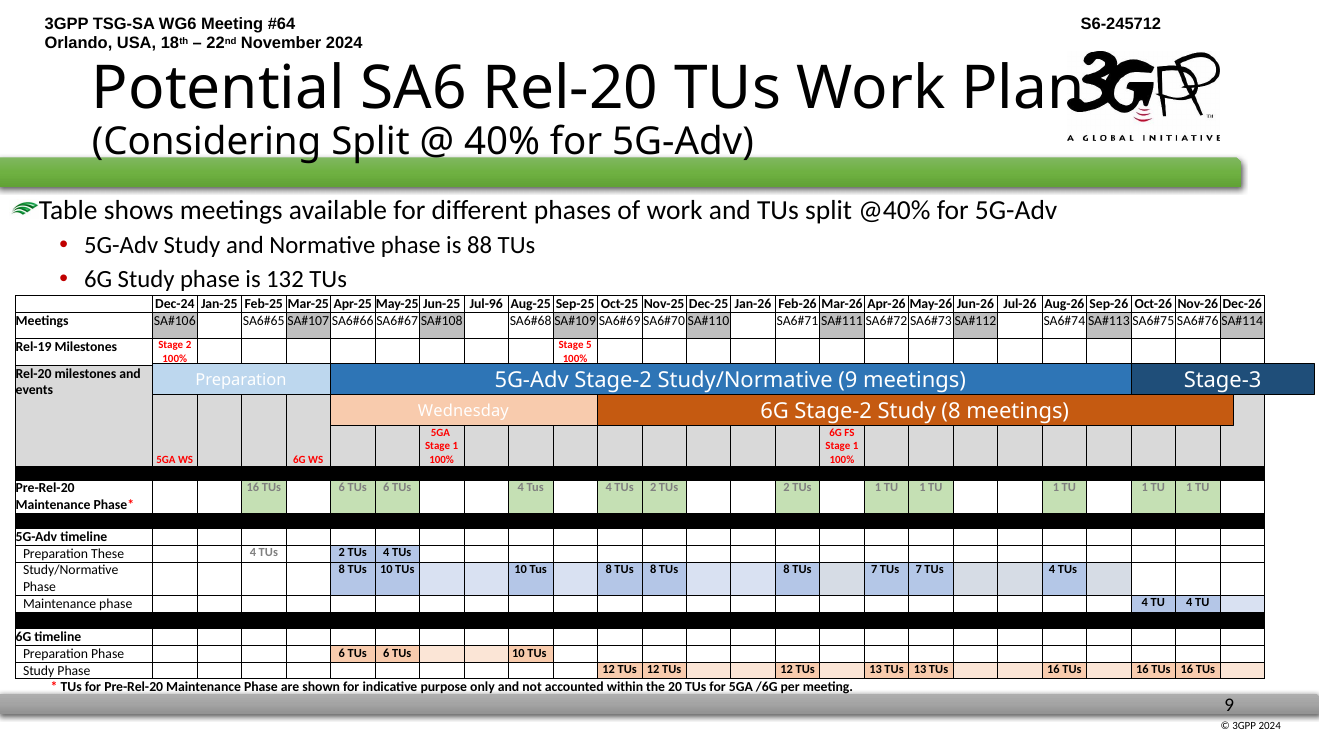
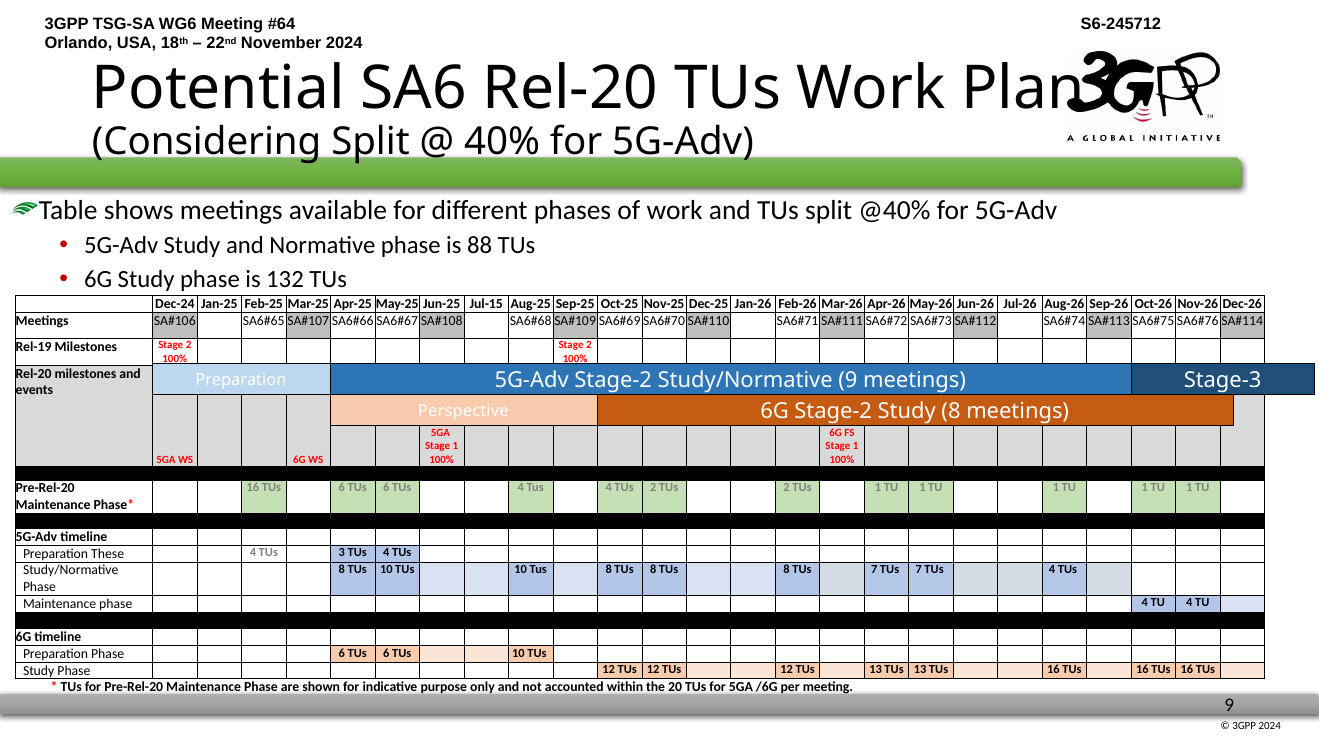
Jul-96: Jul-96 -> Jul-15 (486, 304)
5: 5 -> 2 (589, 345)
Wednesday: Wednesday -> Perspective (463, 411)
2: 2 -> 3 (342, 553)
